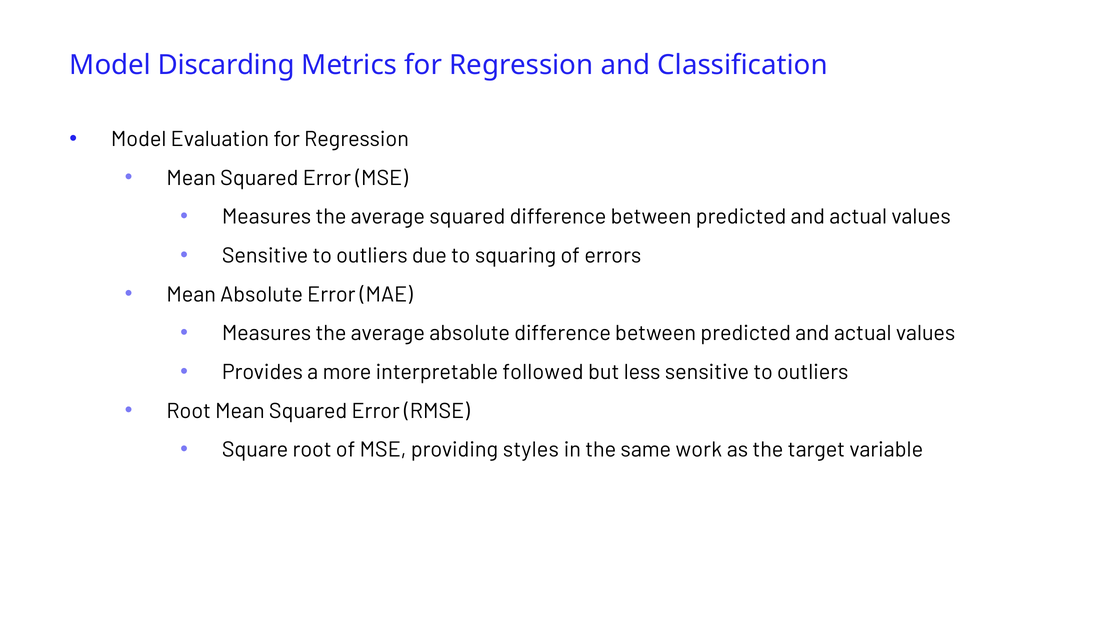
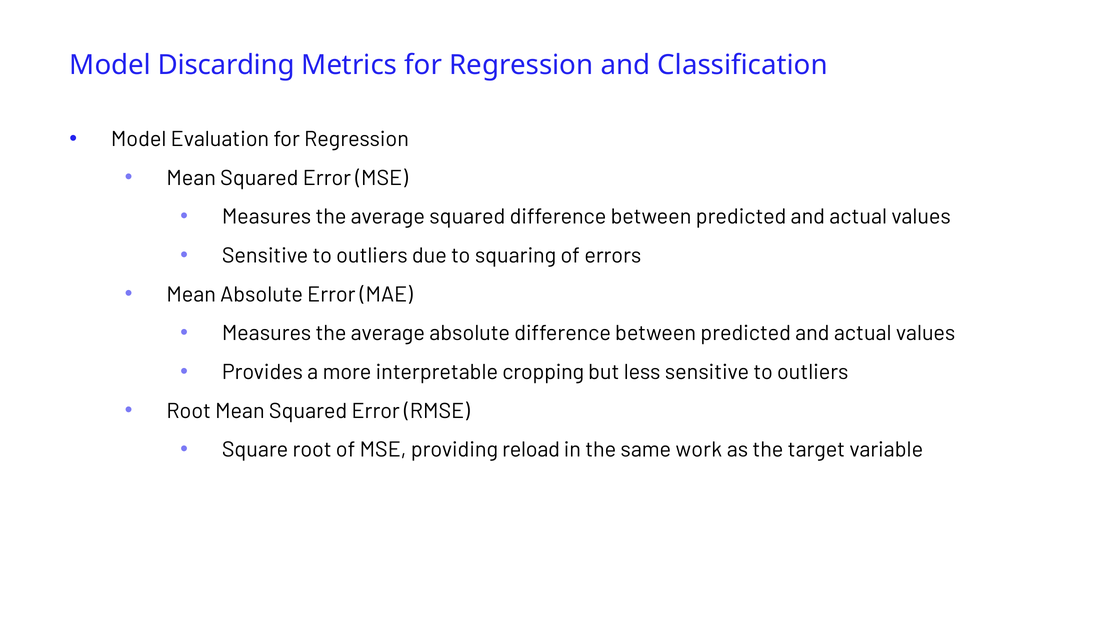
followed: followed -> cropping (543, 372)
styles: styles -> reload (531, 450)
